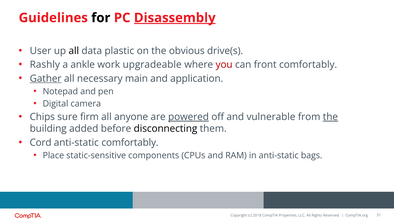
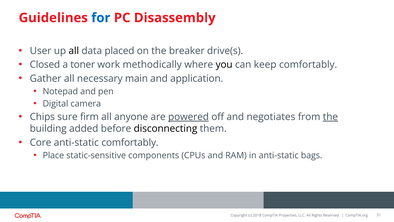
for colour: black -> blue (101, 18)
Disassembly underline: present -> none (175, 18)
plastic: plastic -> placed (119, 51)
obvious: obvious -> breaker (187, 51)
Rashly: Rashly -> Closed (45, 65)
ankle: ankle -> toner (83, 65)
upgradeable: upgradeable -> methodically (152, 65)
you colour: red -> black (224, 65)
front: front -> keep (265, 65)
Gather underline: present -> none (46, 78)
vulnerable: vulnerable -> negotiates (271, 117)
Cord: Cord -> Core (41, 142)
